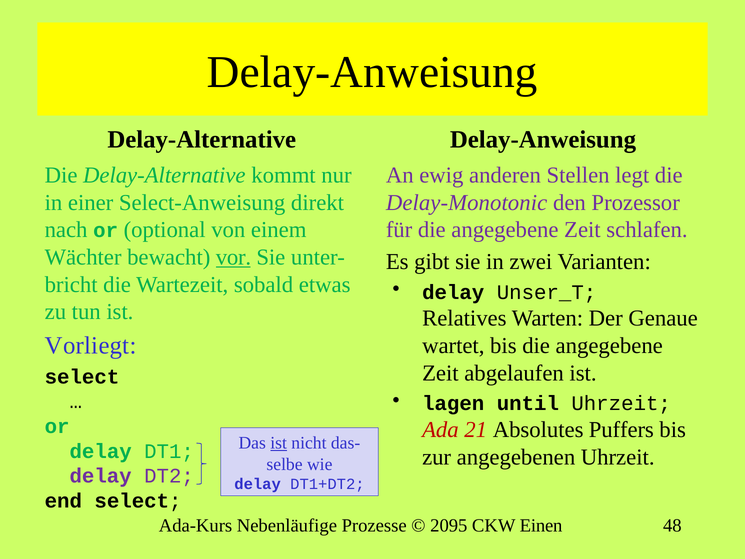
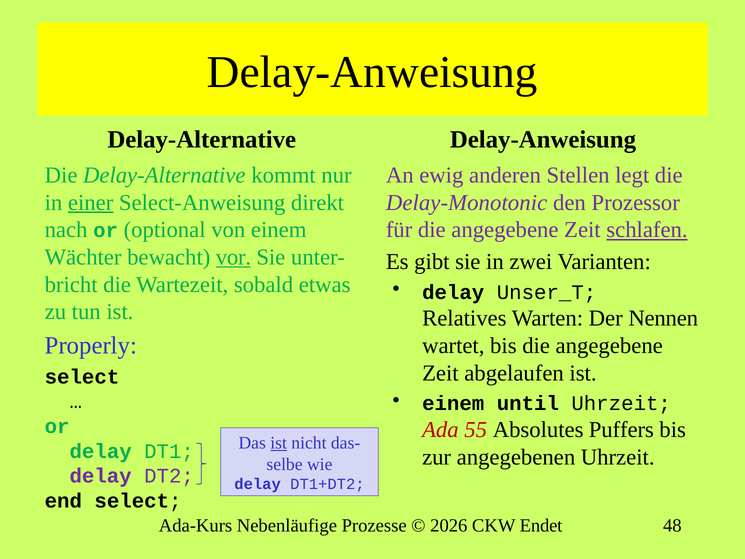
einer underline: none -> present (91, 202)
schlafen underline: none -> present (647, 230)
Genaue: Genaue -> Nennen (663, 318)
Vorliegt: Vorliegt -> Properly (91, 345)
lagen: lagen -> einem (453, 403)
21: 21 -> 55 (476, 430)
2095: 2095 -> 2026 (449, 525)
Einen: Einen -> Endet (541, 525)
